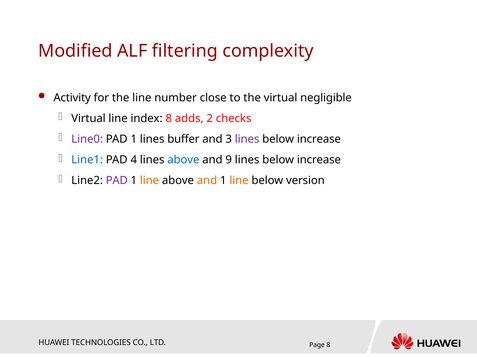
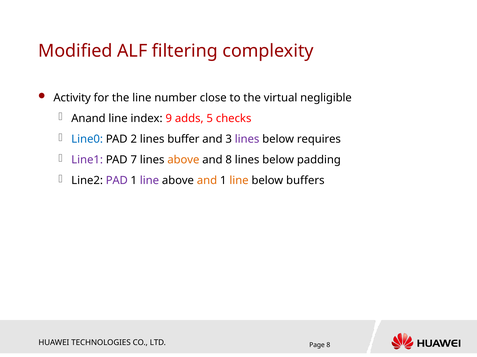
Virtual: Virtual -> Anand (88, 119)
index 8: 8 -> 9 (169, 119)
2: 2 -> 5 (210, 119)
Line0 colour: purple -> blue (87, 139)
1: 1 -> 2 (134, 139)
increase: increase -> requires (319, 139)
Line1 colour: blue -> purple (87, 160)
4: 4 -> 7 (134, 160)
above colour: blue -> orange (183, 160)
and 9: 9 -> 8 (229, 160)
increase: increase -> padding (319, 160)
line colour: orange -> purple (149, 181)
version: version -> buffers (305, 181)
